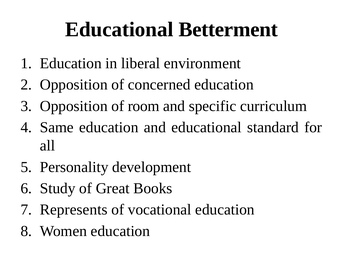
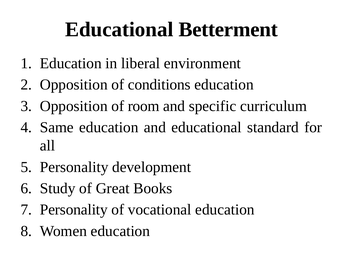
concerned: concerned -> conditions (159, 85)
Represents: Represents -> Personality (74, 210)
